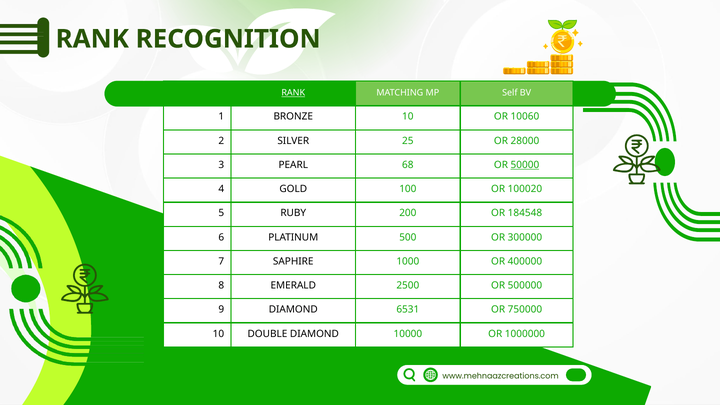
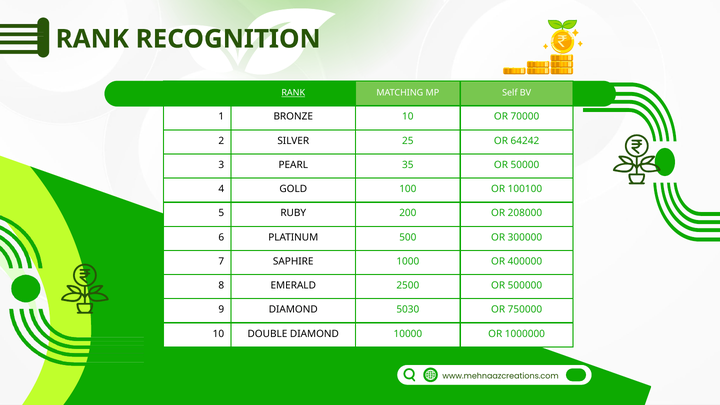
10060: 10060 -> 70000 (525, 117)
28000: 28000 -> 64242 (525, 141)
68: 68 -> 35 (408, 165)
50000 underline: present -> none (525, 165)
100020: 100020 -> 100100 (525, 189)
184548: 184548 -> 208000 (525, 213)
6531: 6531 -> 5030 (408, 310)
